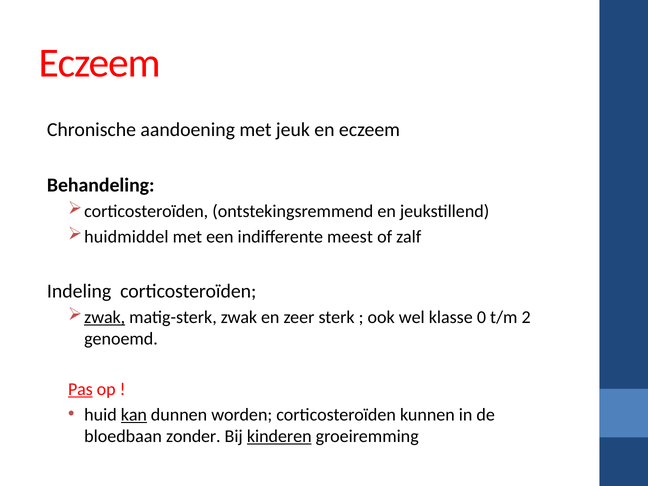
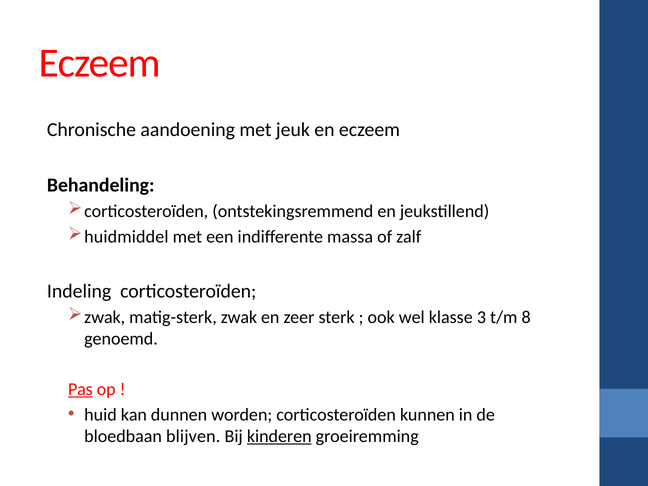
meest: meest -> massa (350, 237)
zwak underline: present -> none (105, 317)
0: 0 -> 3 (481, 317)
2: 2 -> 8 (526, 317)
kan underline: present -> none (134, 415)
zonder: zonder -> blijven (193, 436)
